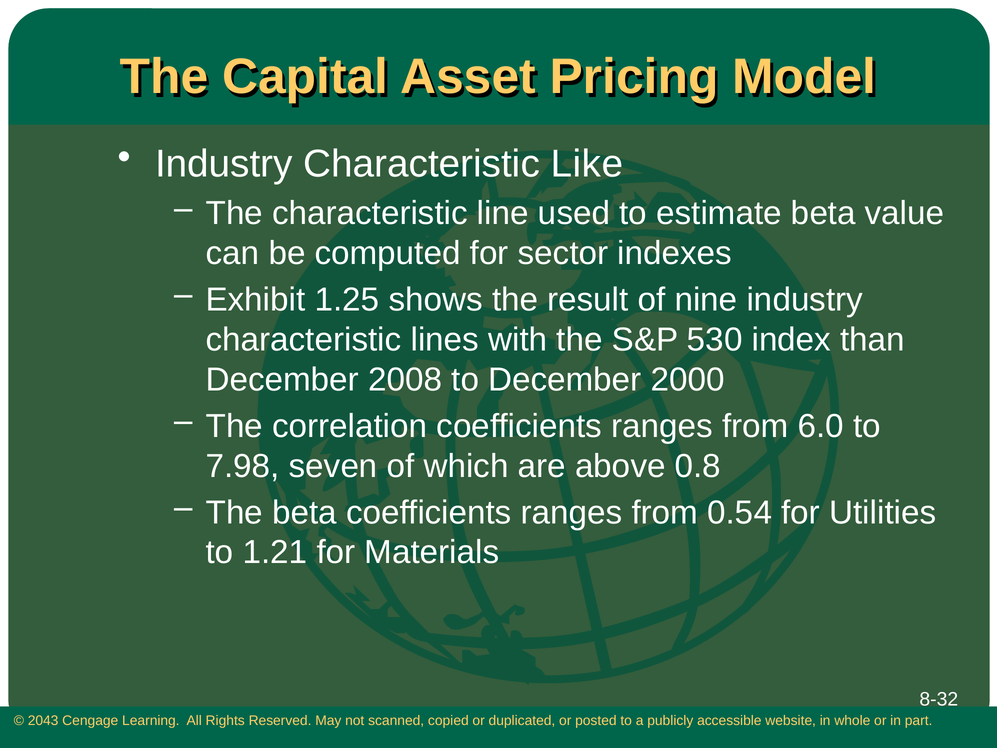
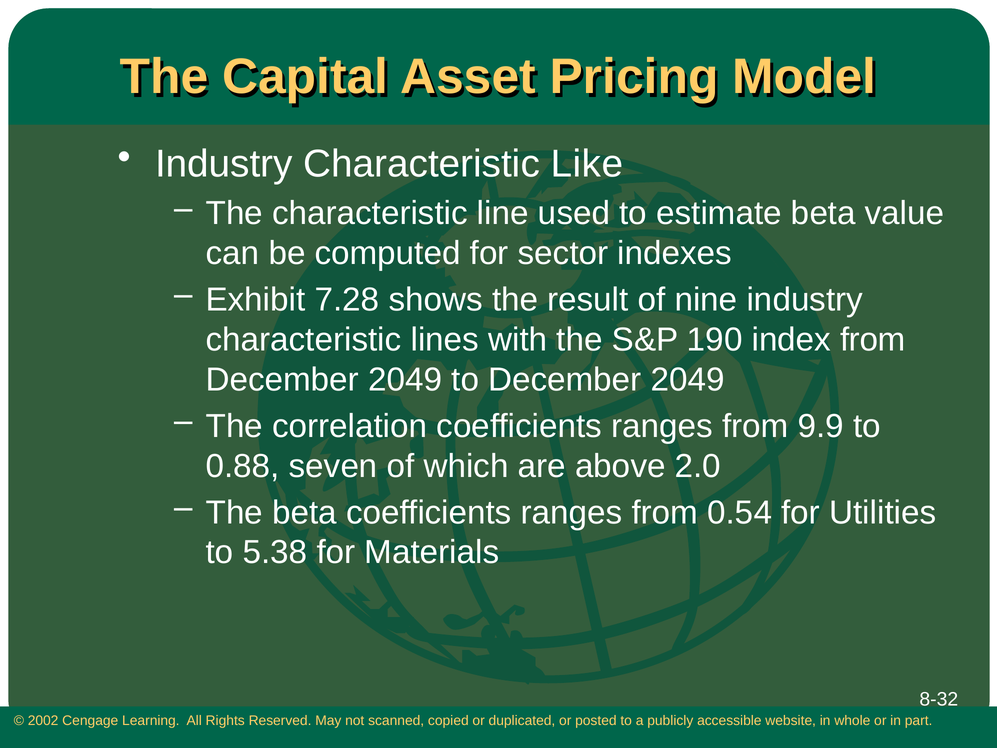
1.25: 1.25 -> 7.28 (347, 300)
530: 530 -> 190 (715, 340)
index than: than -> from (873, 340)
2008: 2008 -> 2049 (405, 380)
to December 2000: 2000 -> 2049 (688, 380)
6.0: 6.0 -> 9.9 (821, 426)
7.98: 7.98 -> 0.88 (243, 466)
0.8: 0.8 -> 2.0 (698, 466)
1.21: 1.21 -> 5.38 (275, 552)
2043: 2043 -> 2002 (43, 720)
